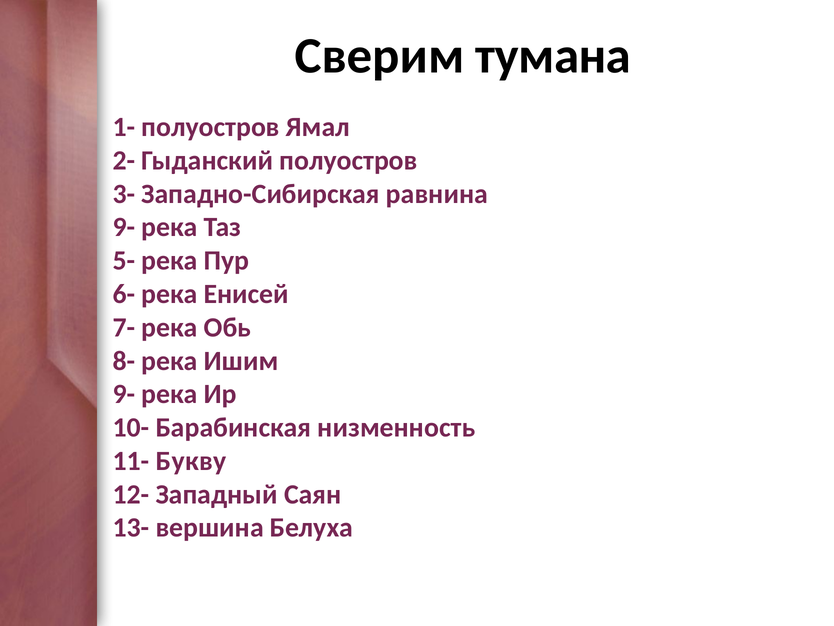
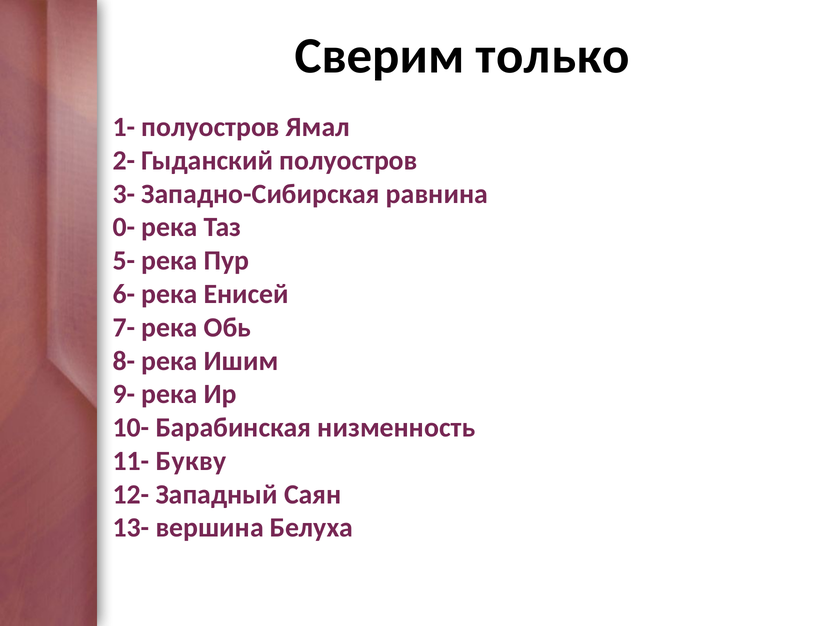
тумана: тумана -> только (553, 56)
9-: 9- -> 0- (124, 227)
